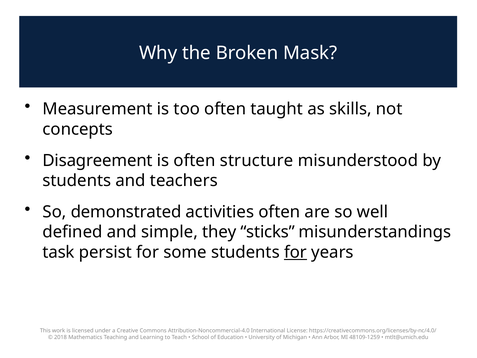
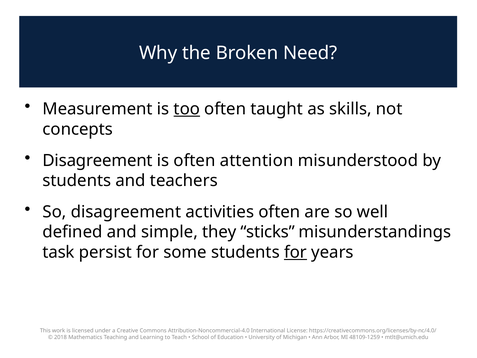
Mask: Mask -> Need (310, 53)
too underline: none -> present (187, 109)
structure: structure -> attention (257, 160)
So demonstrated: demonstrated -> disagreement (126, 212)
